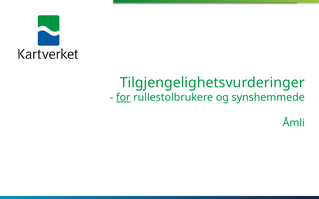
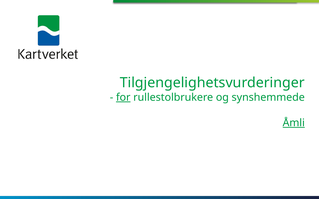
Åmli underline: none -> present (294, 123)
